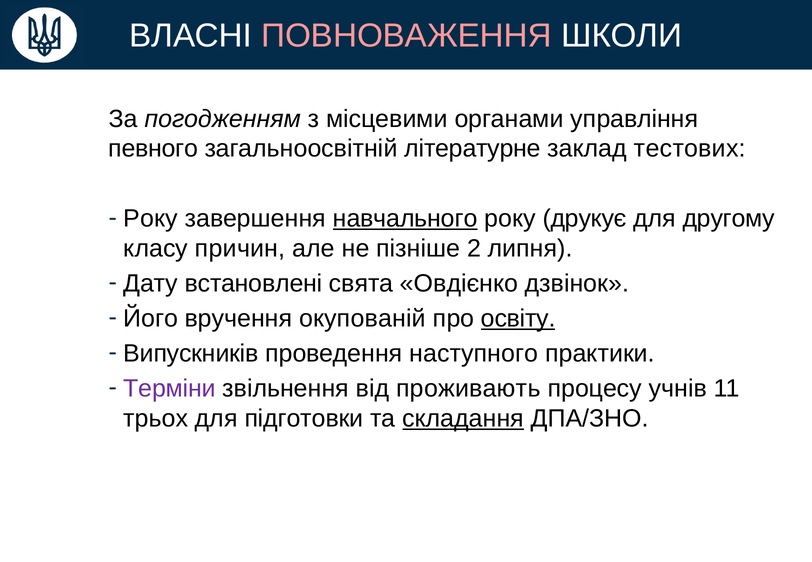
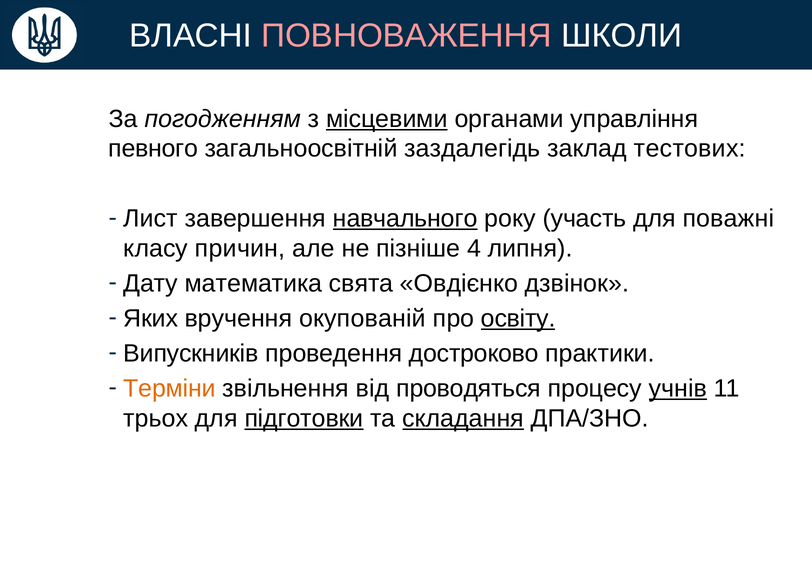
місцевими underline: none -> present (387, 119)
літературне: літературне -> заздалегідь (472, 149)
Року: Року -> Лист (151, 219)
друкує: друкує -> участь (584, 219)
другому: другому -> поважні (728, 219)
2: 2 -> 4 (474, 249)
встановлені: встановлені -> математика (253, 284)
Його: Його -> Яких (151, 319)
наступного: наступного -> достроково (474, 354)
Терміни colour: purple -> orange (170, 389)
проживають: проживають -> проводяться (469, 389)
учнів underline: none -> present (678, 389)
підготовки underline: none -> present (304, 419)
